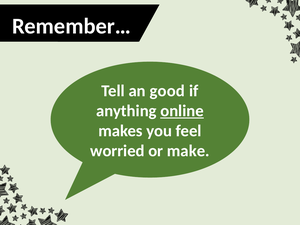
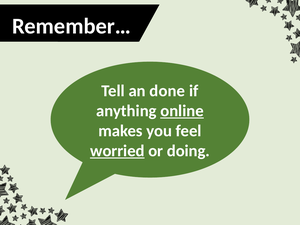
good: good -> done (167, 91)
worried underline: none -> present (117, 151)
make: make -> doing (188, 151)
